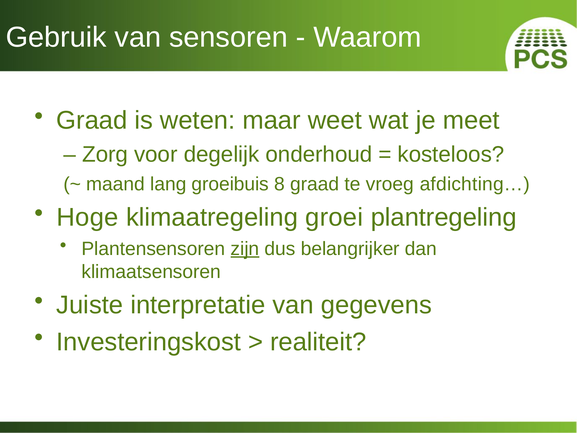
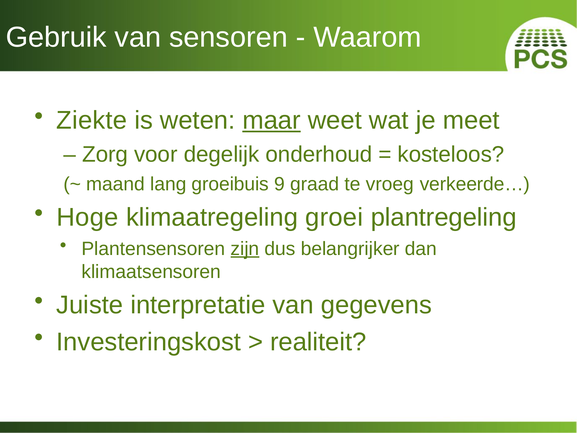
Graad: Graad -> Ziekte (92, 120)
maar underline: none -> present (272, 120)
8: 8 -> 9 (280, 184)
afdichting…: afdichting… -> verkeerde… (475, 184)
